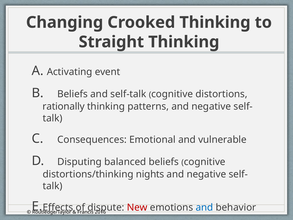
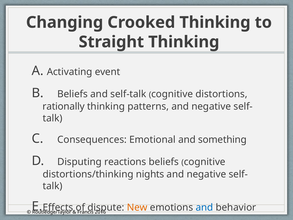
vulnerable: vulnerable -> something (222, 140)
balanced: balanced -> reactions (125, 162)
New colour: red -> orange (137, 207)
